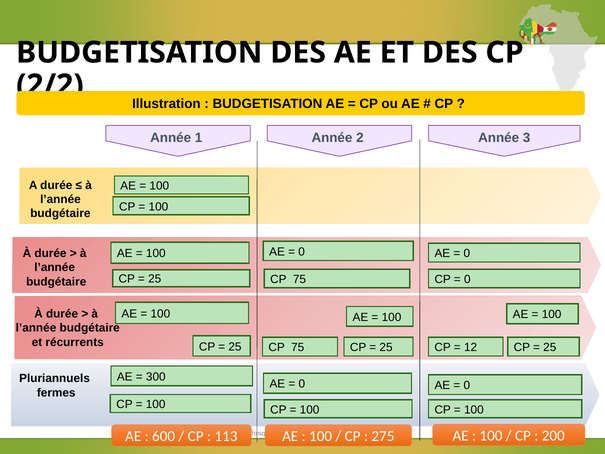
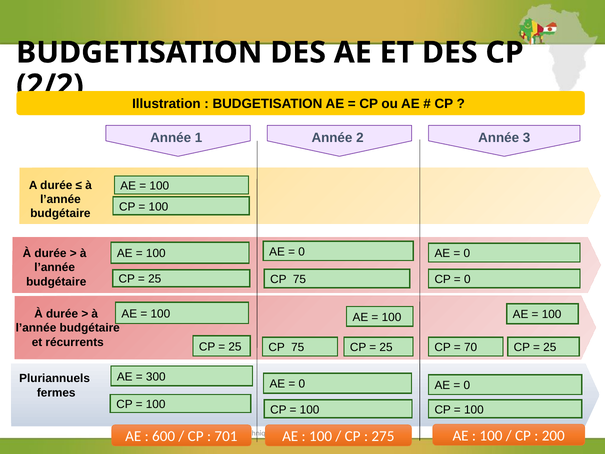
12: 12 -> 70 (471, 347)
113: 113 -> 701 (226, 436)
